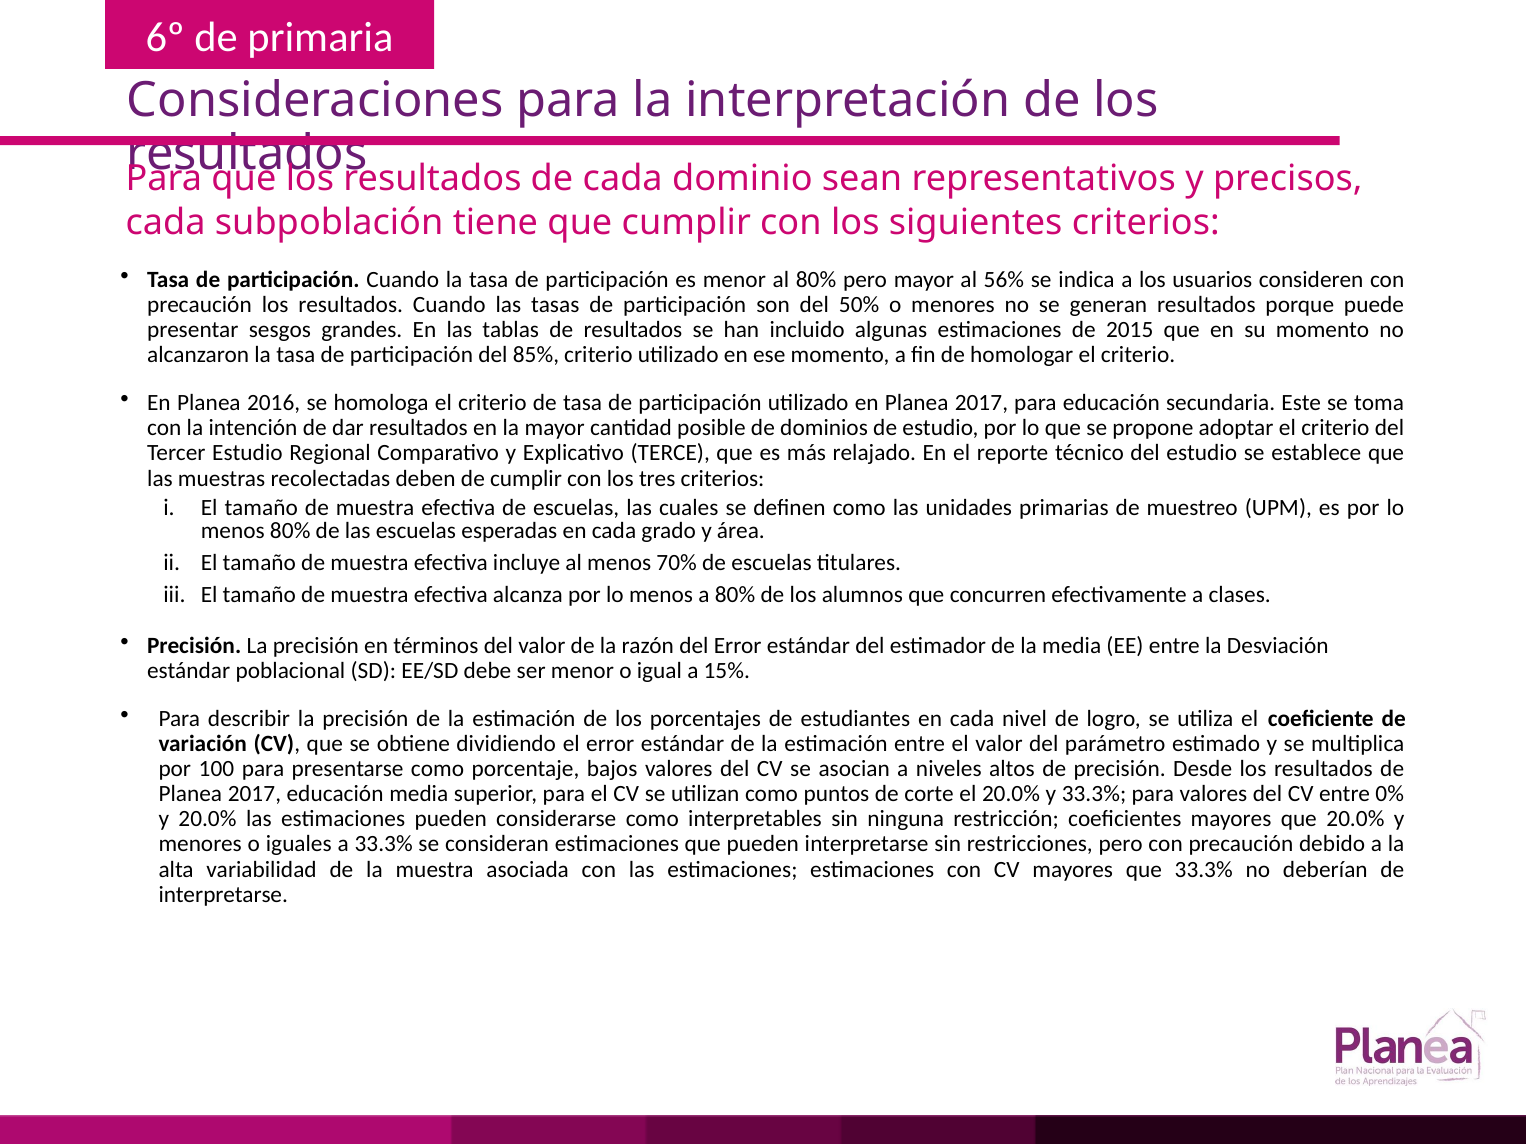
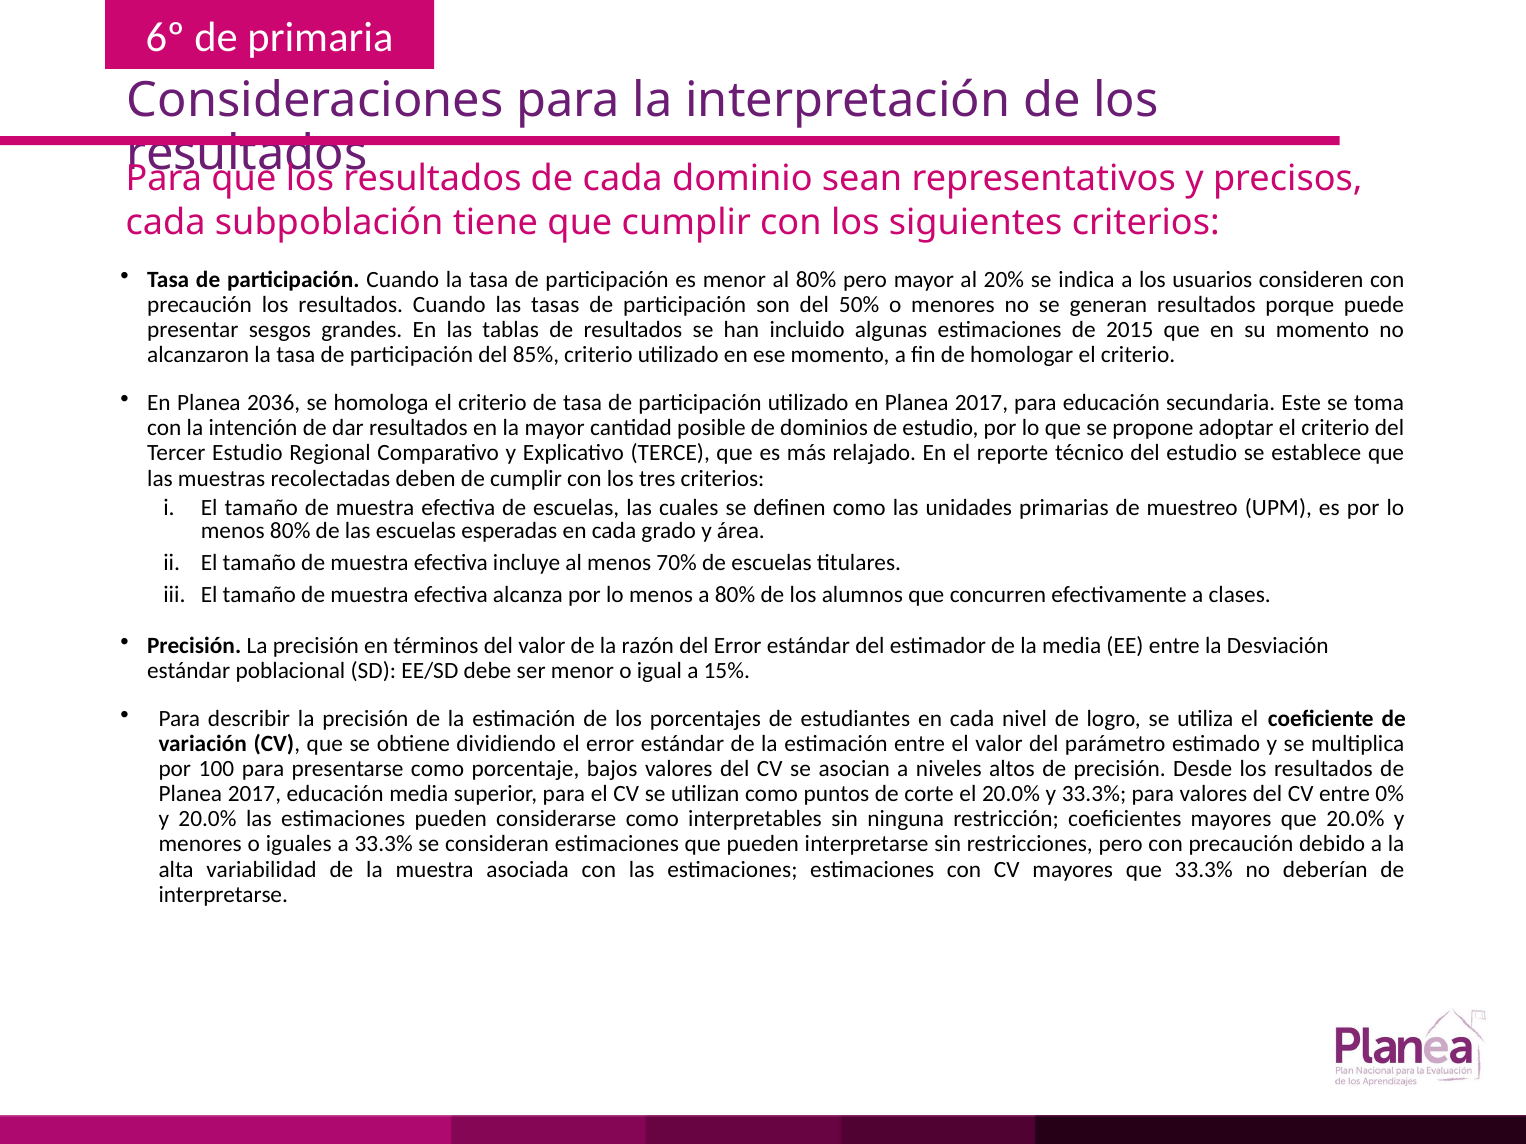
56%: 56% -> 20% (1004, 279)
2016: 2016 -> 2036 (274, 403)
